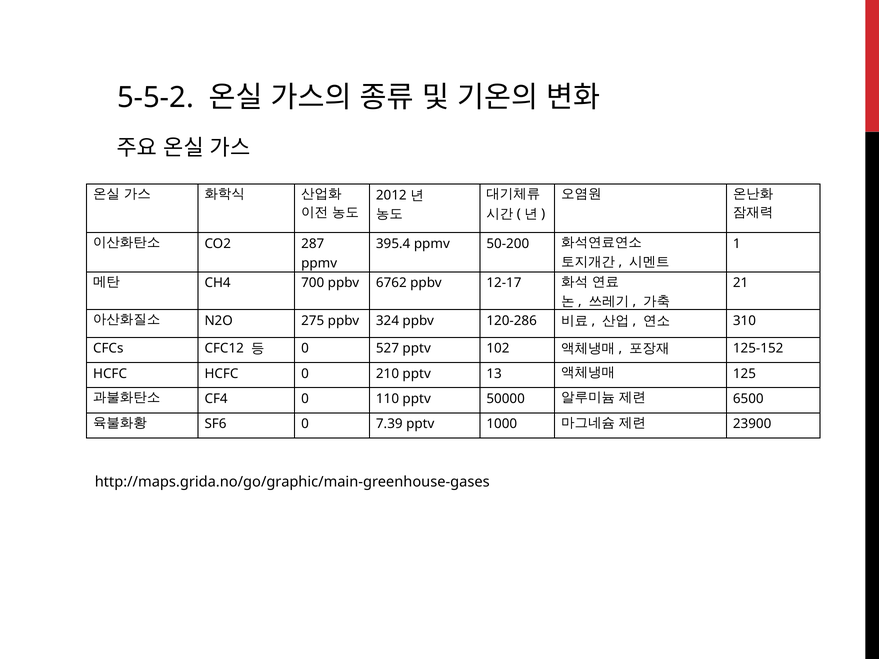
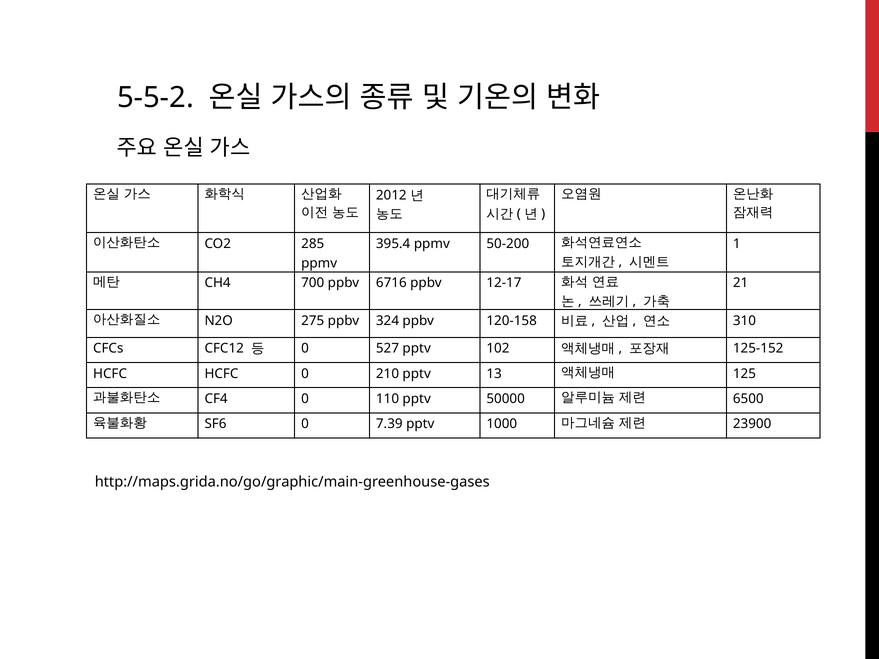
287: 287 -> 285 (313, 244)
6762: 6762 -> 6716 (391, 283)
120-286: 120-286 -> 120-158 (512, 321)
